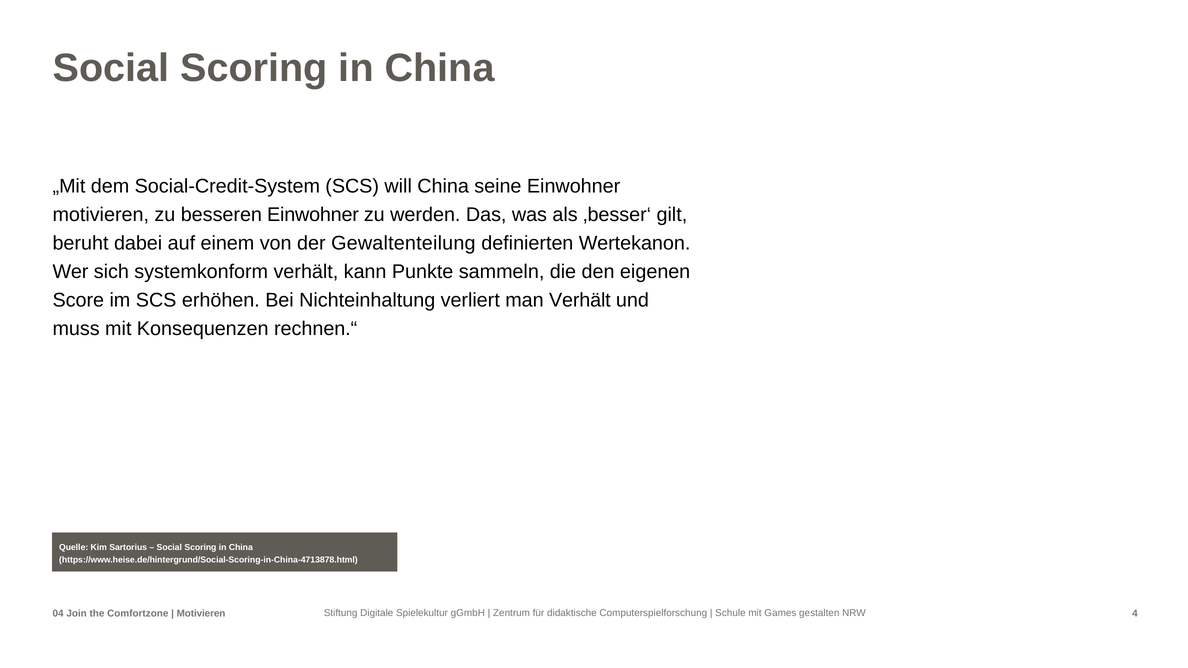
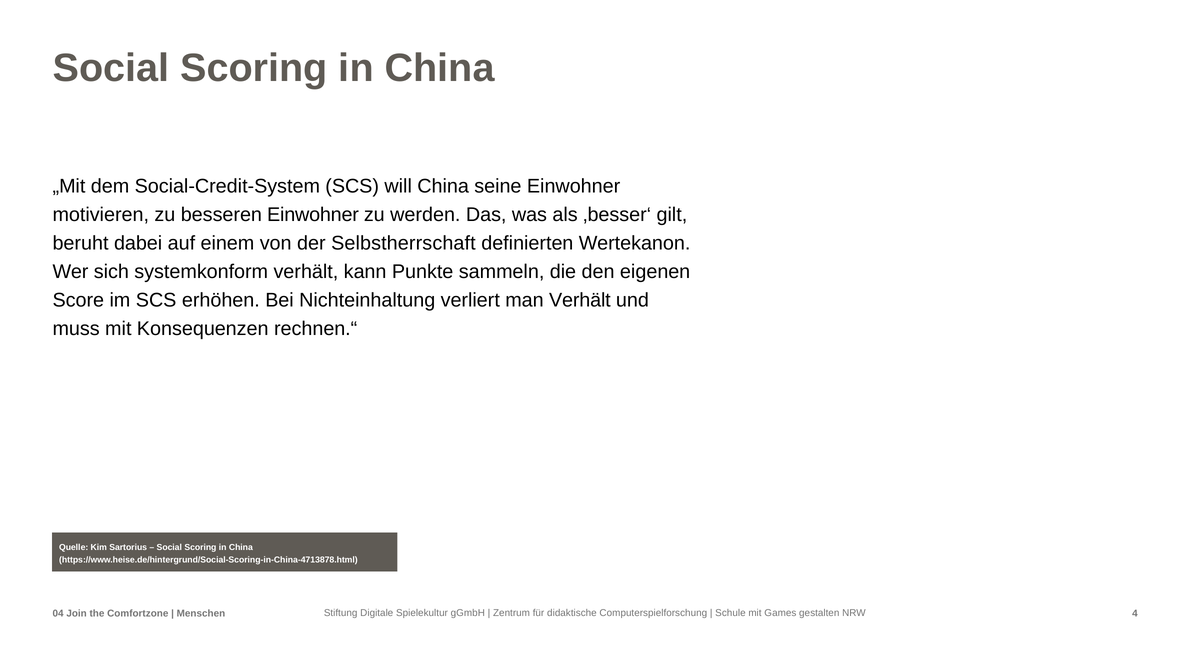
Gewaltenteilung: Gewaltenteilung -> Selbstherrschaft (403, 243)
Motivieren: Motivieren -> Menschen (201, 613)
